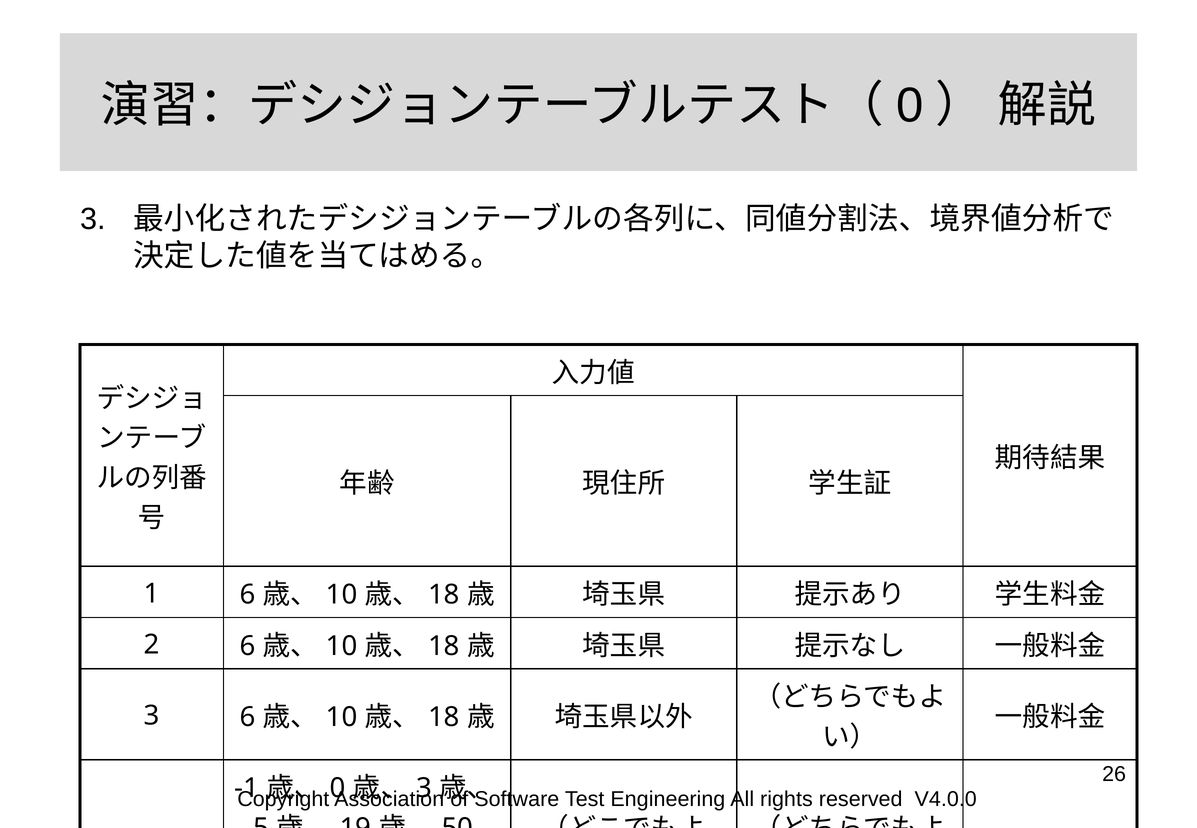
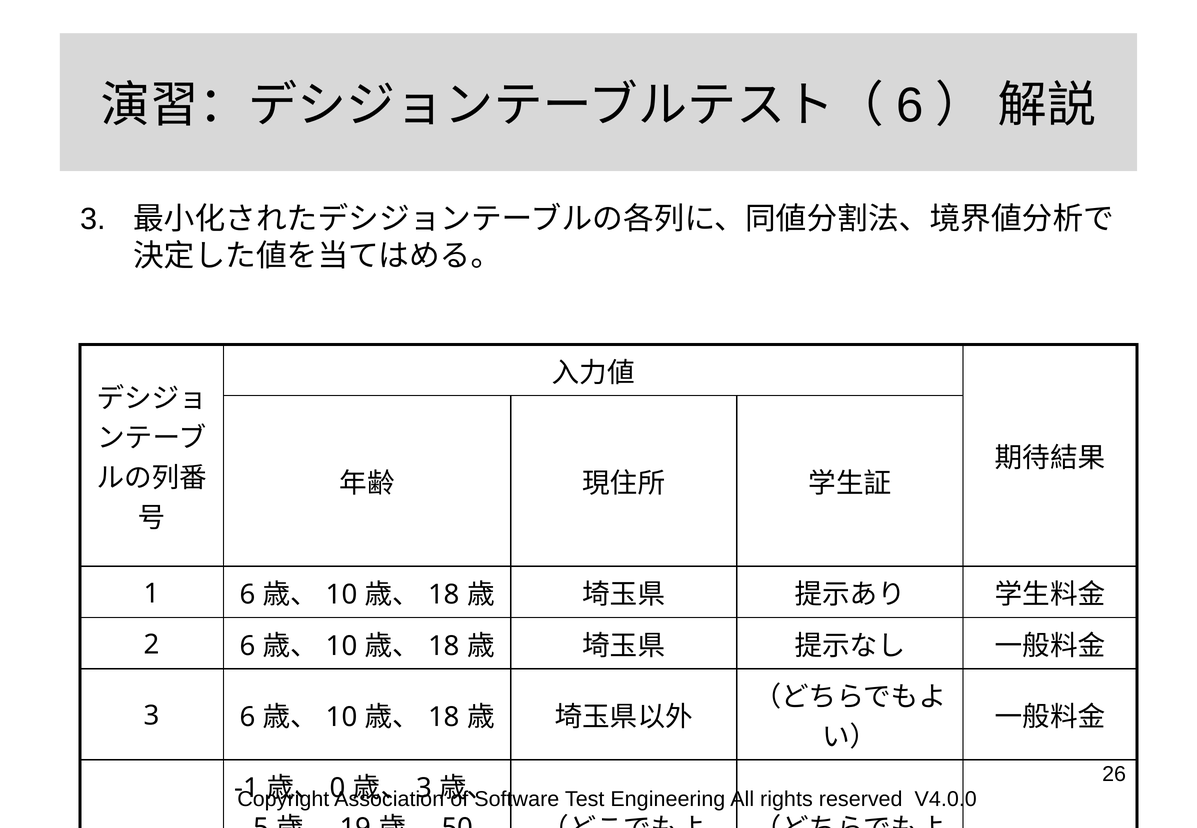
0: 0 -> 6 (910, 106)
